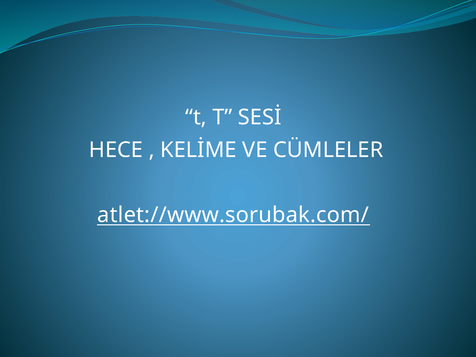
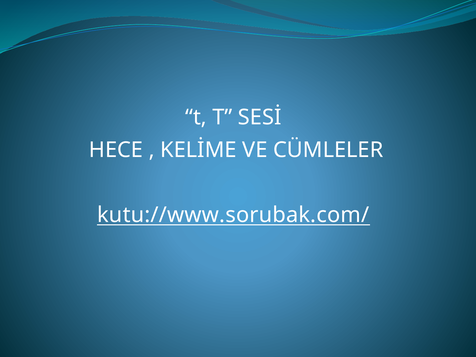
atlet://www.sorubak.com/: atlet://www.sorubak.com/ -> kutu://www.sorubak.com/ (233, 215)
